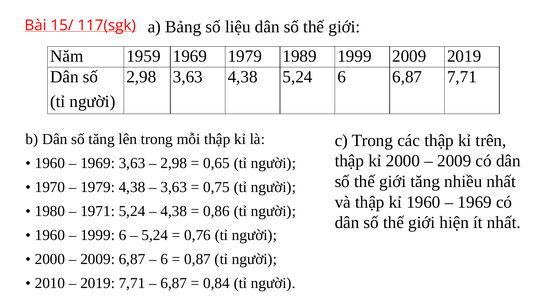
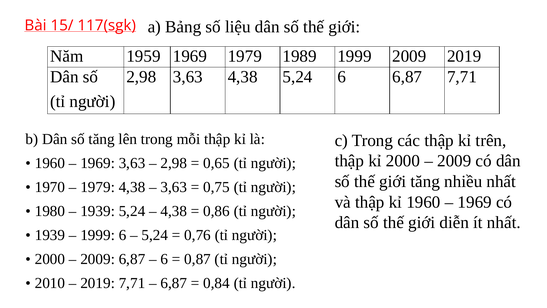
1971: 1971 -> 1939 (98, 211)
hiện: hiện -> diễn (454, 222)
1960: 1960 -> 1939 (50, 235)
